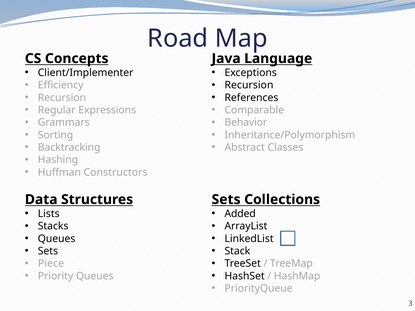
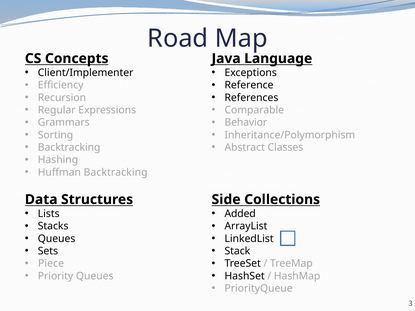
Recursion: Recursion -> Reference (249, 85)
Huffman Constructors: Constructors -> Backtracking (116, 172)
Sets: Sets -> Side (226, 200)
